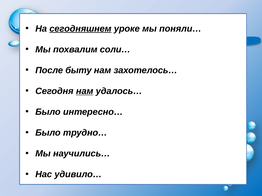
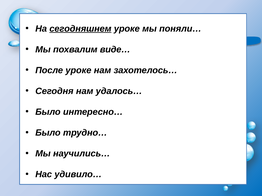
соли…: соли… -> виде… (115, 50)
После быту: быту -> уроке (78, 70)
нам underline: present -> none (85, 91)
